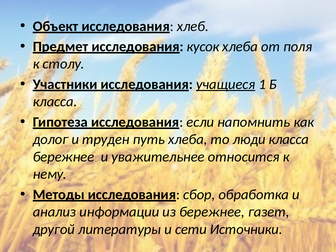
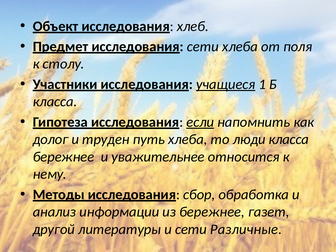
исследования кусок: кусок -> сети (203, 47)
если underline: none -> present (200, 122)
Источники: Источники -> Различные (246, 229)
